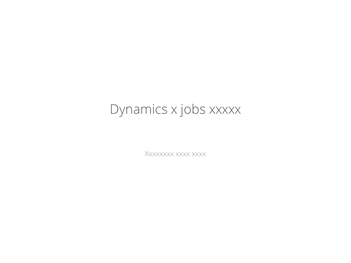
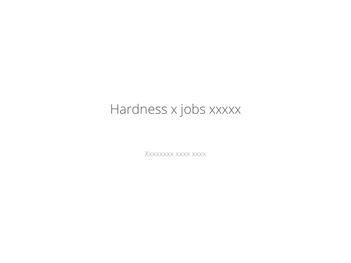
Dynamics: Dynamics -> Hardness (139, 110)
